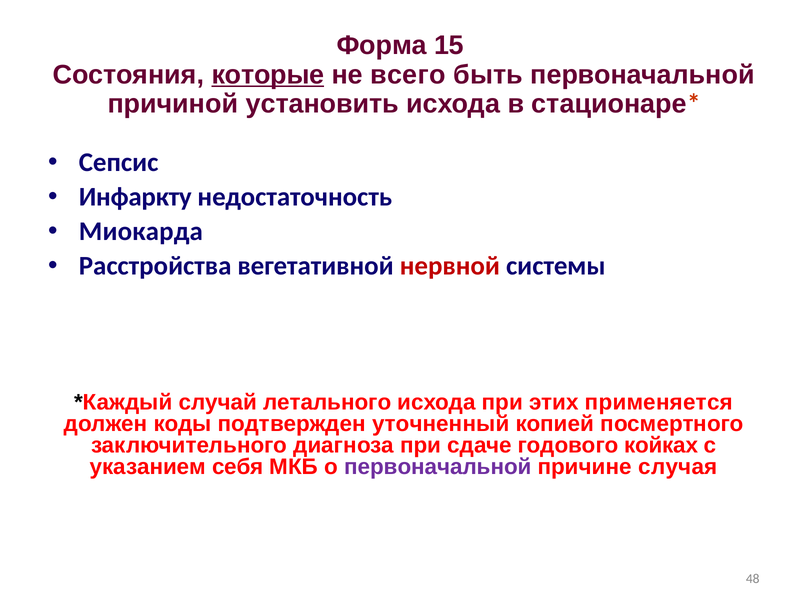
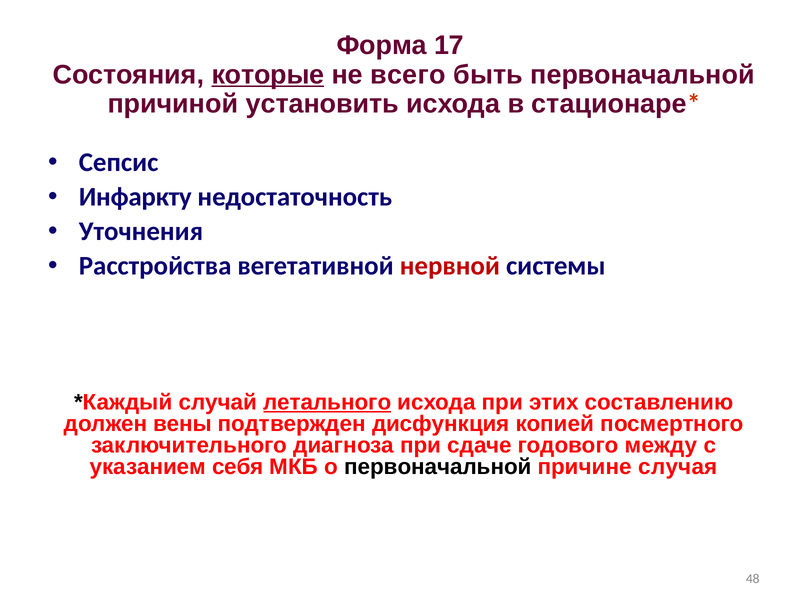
15: 15 -> 17 (449, 46)
Миокарда: Миокарда -> Уточнения (141, 231)
летального underline: none -> present (327, 402)
применяется: применяется -> составлению (659, 402)
коды: коды -> вены (183, 424)
уточненный: уточненный -> дисфункция (441, 424)
койках: койках -> между (661, 445)
первоначальной colour: purple -> black (438, 467)
